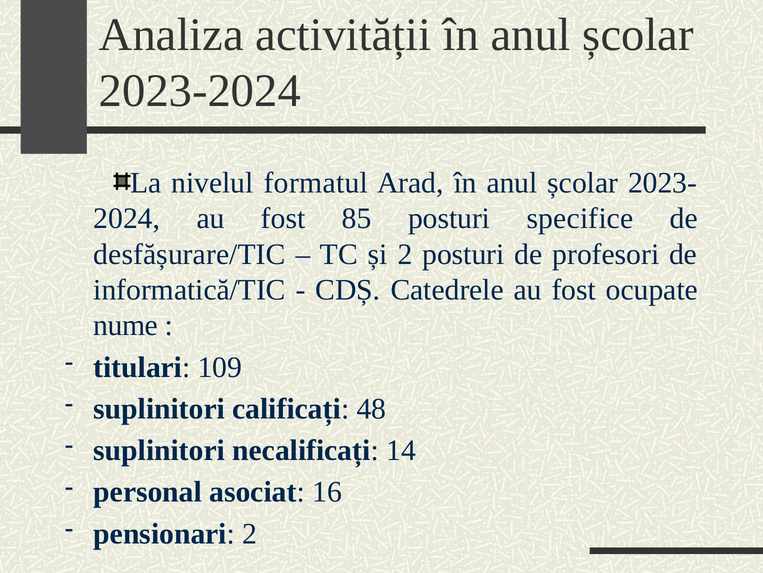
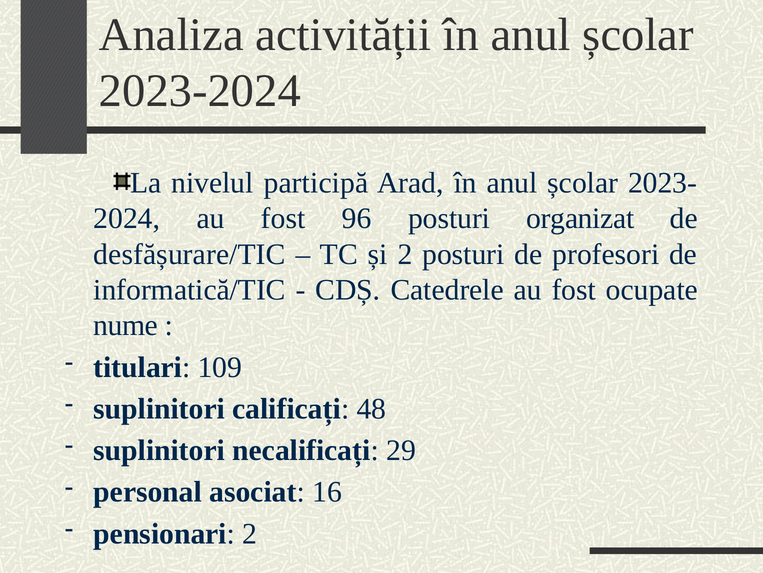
formatul: formatul -> participă (316, 183)
85: 85 -> 96 (357, 218)
specifice: specifice -> organizat (580, 218)
14: 14 -> 29 (401, 450)
